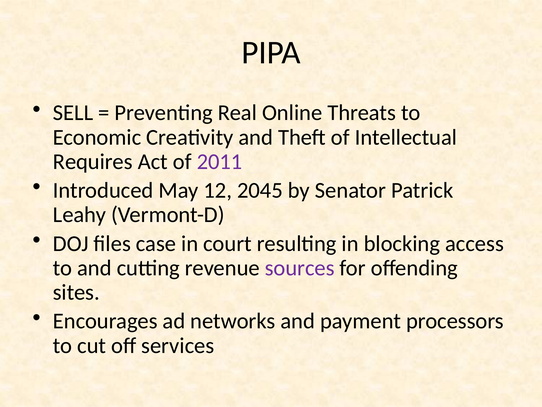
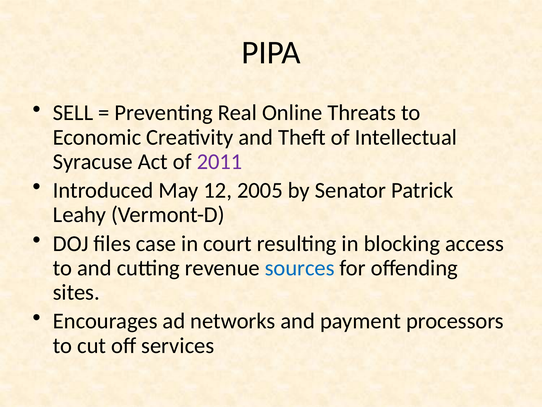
Requires: Requires -> Syracuse (93, 161)
2045: 2045 -> 2005 (260, 190)
sources colour: purple -> blue (300, 268)
